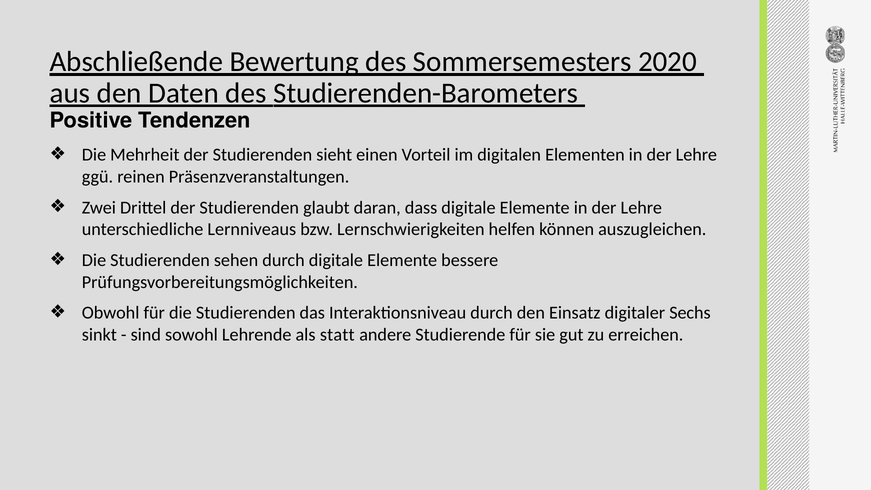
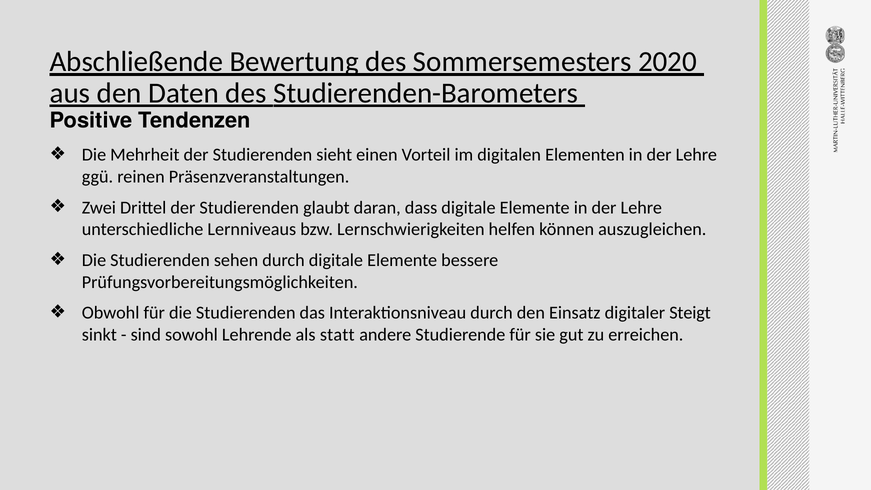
Sechs: Sechs -> Steigt (690, 313)
